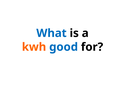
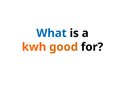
good colour: blue -> orange (64, 47)
